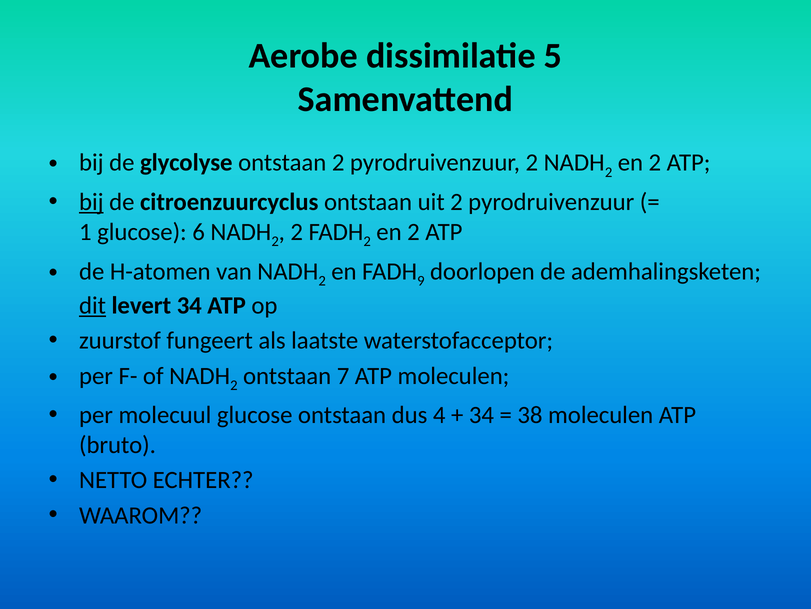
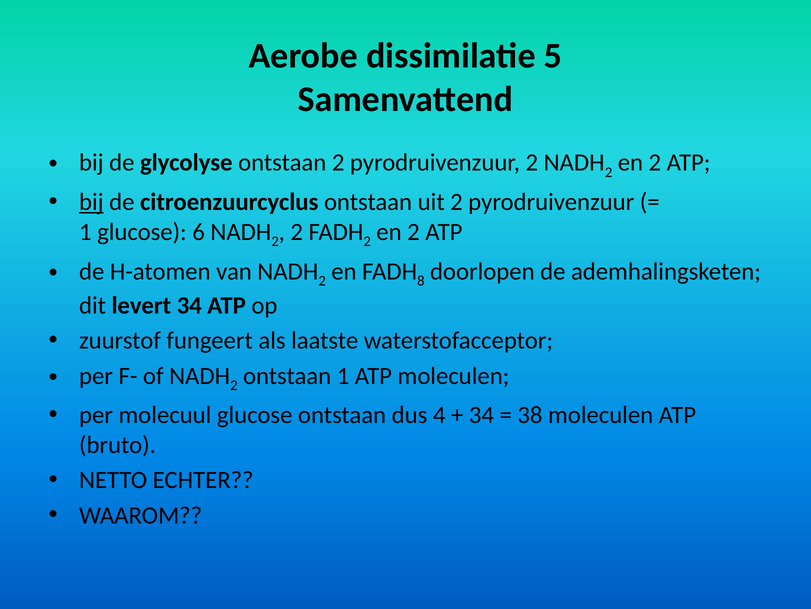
9: 9 -> 8 (421, 281)
dit underline: present -> none (93, 305)
ontstaan 7: 7 -> 1 (343, 375)
